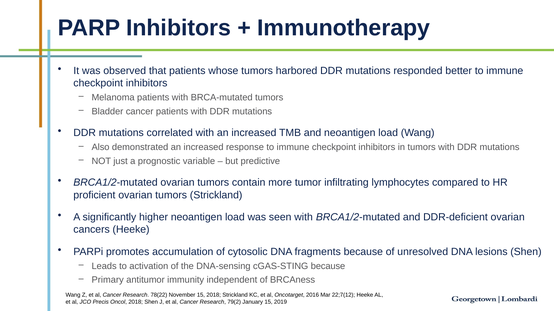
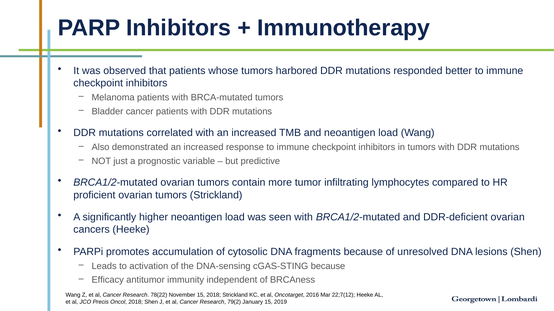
Primary: Primary -> Efficacy (108, 280)
